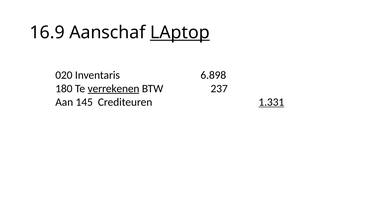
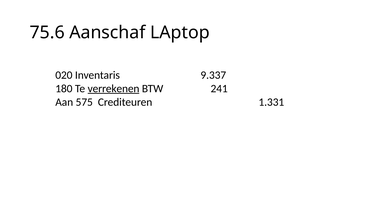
16.9: 16.9 -> 75.6 (47, 33)
LAptop underline: present -> none (180, 33)
6.898: 6.898 -> 9.337 (213, 75)
237: 237 -> 241 (219, 88)
145: 145 -> 575 (84, 102)
1.331 underline: present -> none (271, 102)
